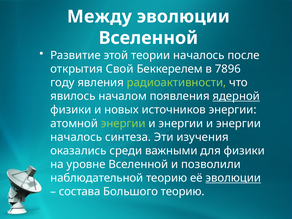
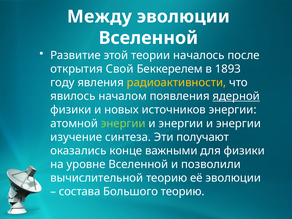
7896: 7896 -> 1893 (228, 69)
радиоактивности colour: light green -> yellow (176, 83)
началось: началось -> изучение (76, 137)
изучения: изучения -> получают (203, 137)
среди: среди -> конце (126, 151)
наблюдательной: наблюдательной -> вычислительной (97, 178)
эволюции underline: present -> none (233, 178)
